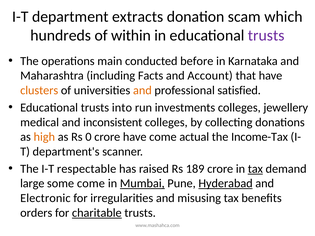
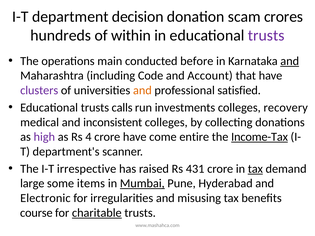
extracts: extracts -> decision (138, 17)
which: which -> crores (284, 17)
and underline: none -> present (290, 61)
Facts: Facts -> Code (151, 76)
clusters colour: orange -> purple (39, 90)
into: into -> calls (122, 108)
jewellery: jewellery -> recovery (286, 108)
high colour: orange -> purple (44, 137)
0: 0 -> 4 (88, 137)
actual: actual -> entire (194, 137)
Income-Tax underline: none -> present (260, 137)
respectable: respectable -> irrespective (87, 169)
189: 189 -> 431 (195, 169)
some come: come -> items (91, 184)
Hyderabad underline: present -> none (226, 184)
orders: orders -> course (36, 213)
